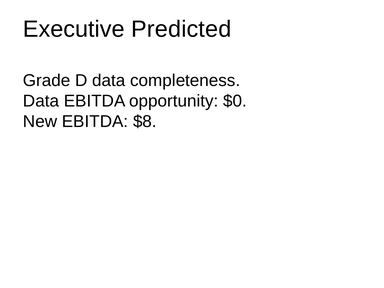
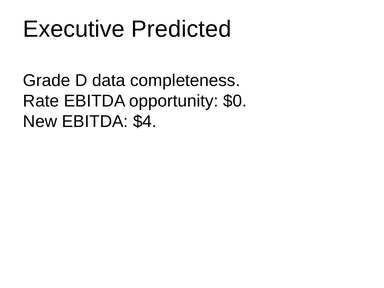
Data: Data -> Rate (41, 101)
$8: $8 -> $4 (145, 121)
